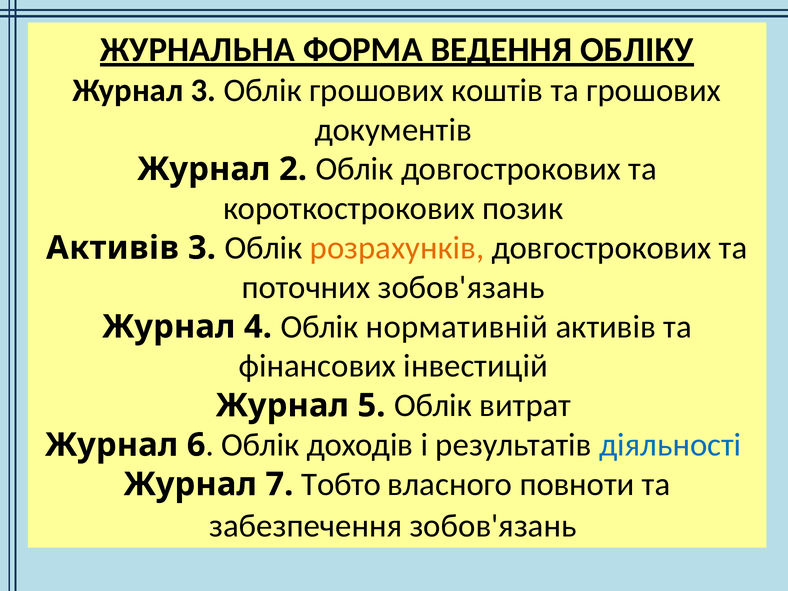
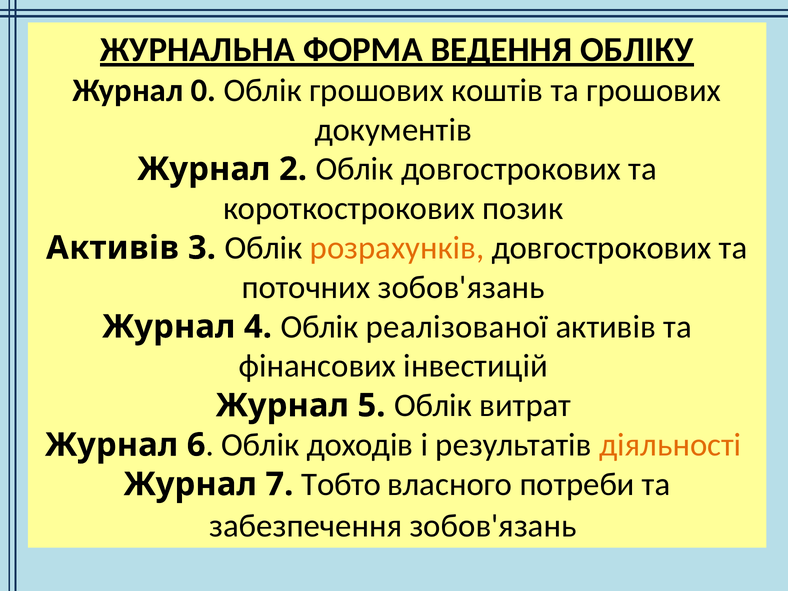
Журнал 3: 3 -> 0 (203, 90)
нормативній: нормативній -> реалізованої (457, 327)
діяльності colour: blue -> orange (670, 445)
повноти: повноти -> потреби (577, 484)
